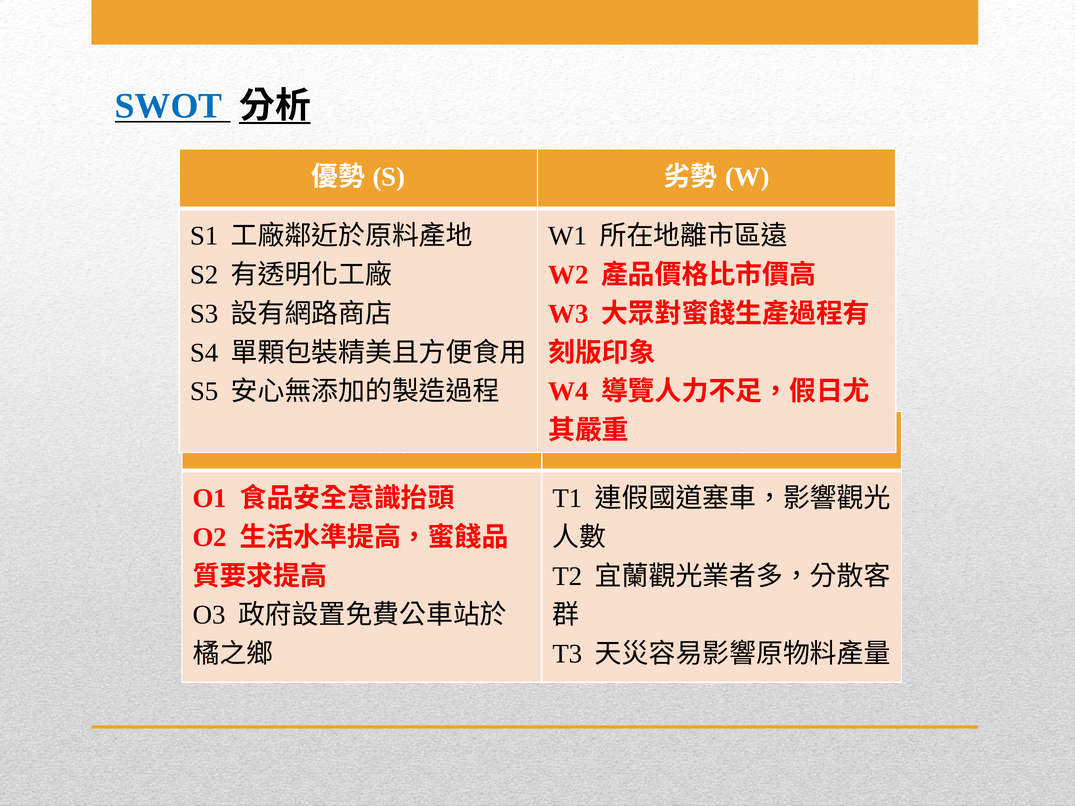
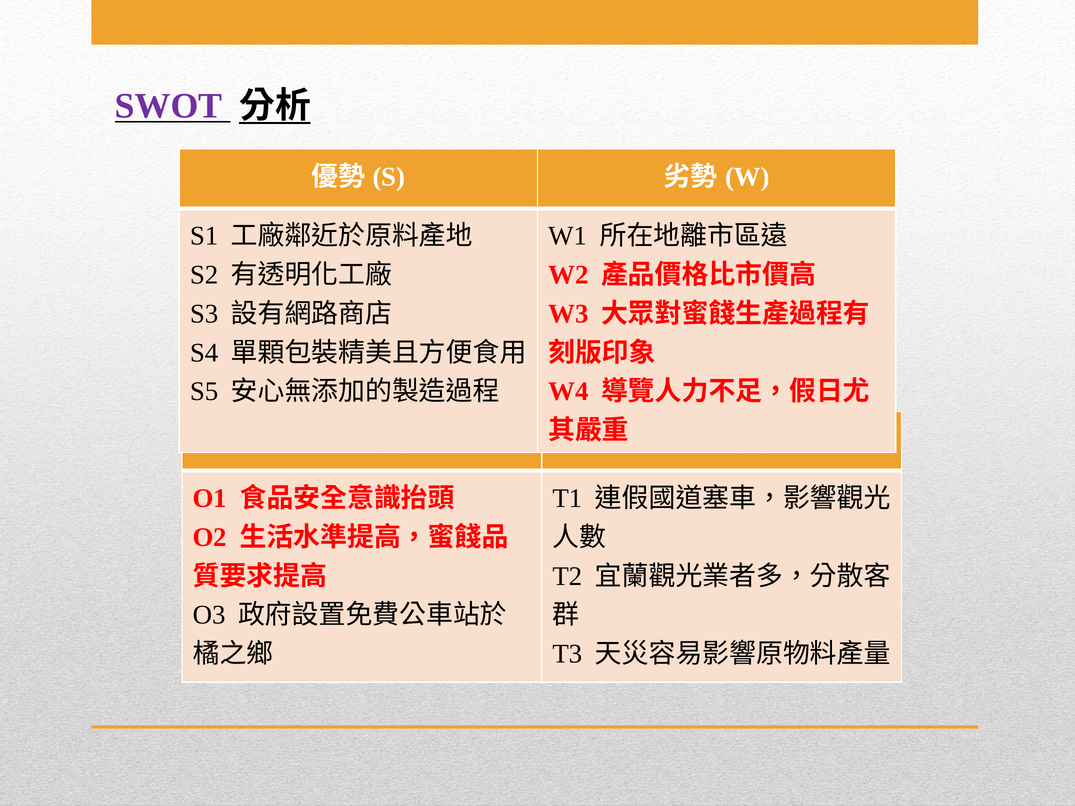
SWOT colour: blue -> purple (169, 106)
